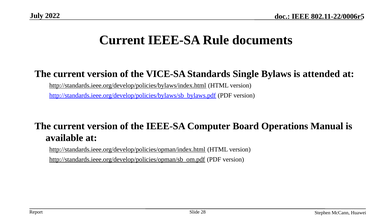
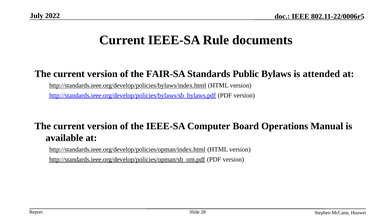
VICE-SA: VICE-SA -> FAIR-SA (166, 74)
Single: Single -> Public (246, 74)
